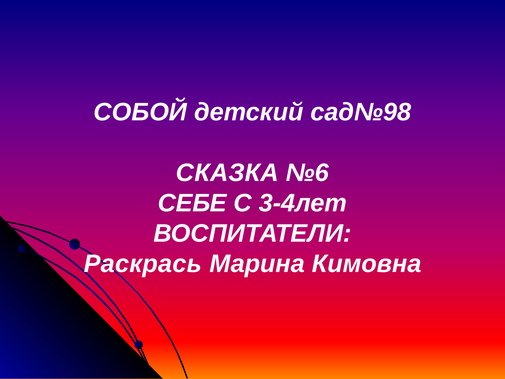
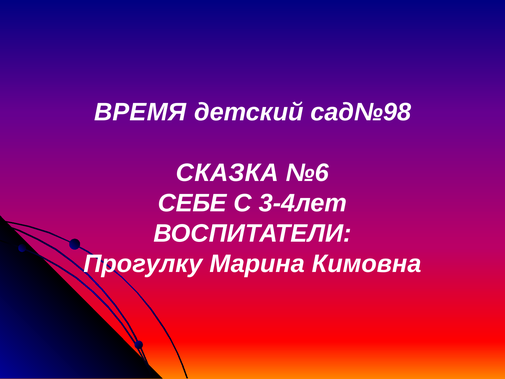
СОБОЙ: СОБОЙ -> ВРЕМЯ (140, 112)
Раскрась: Раскрась -> Прогулку (143, 264)
